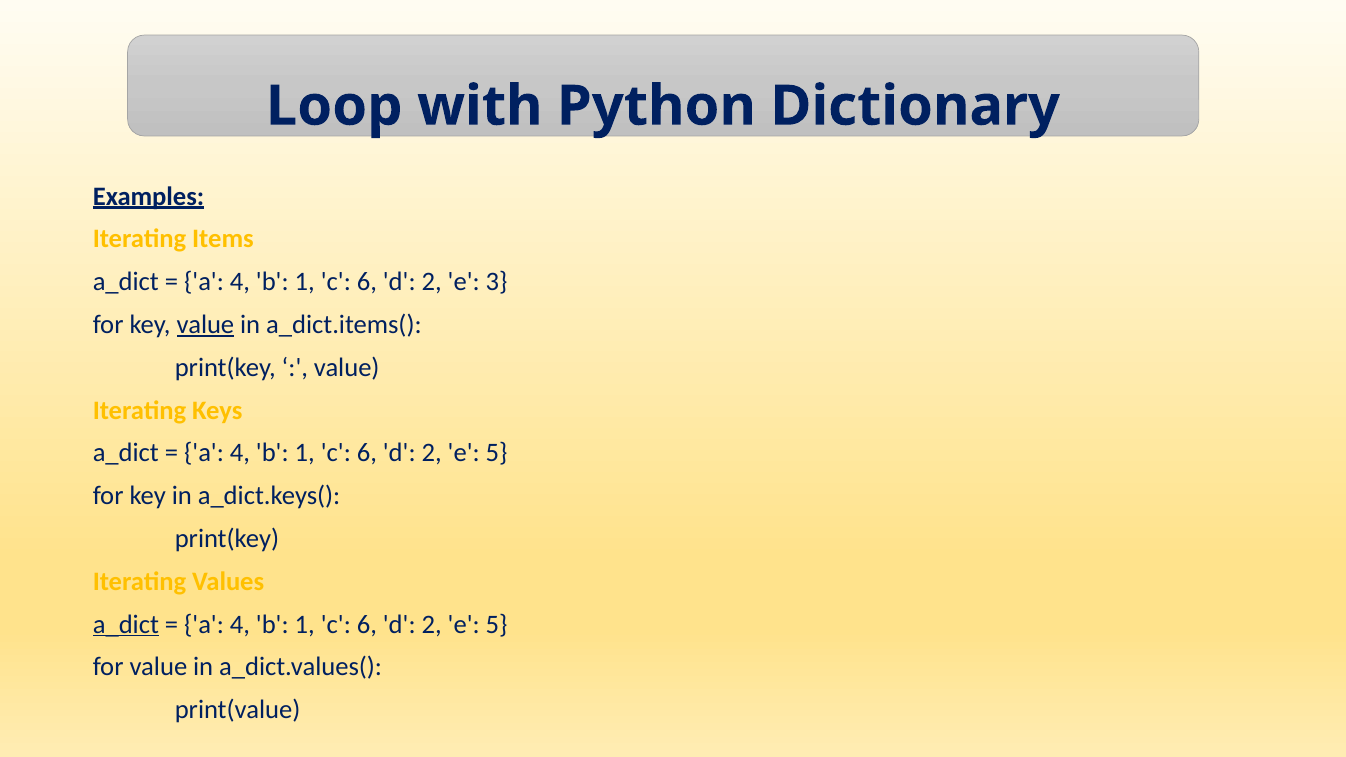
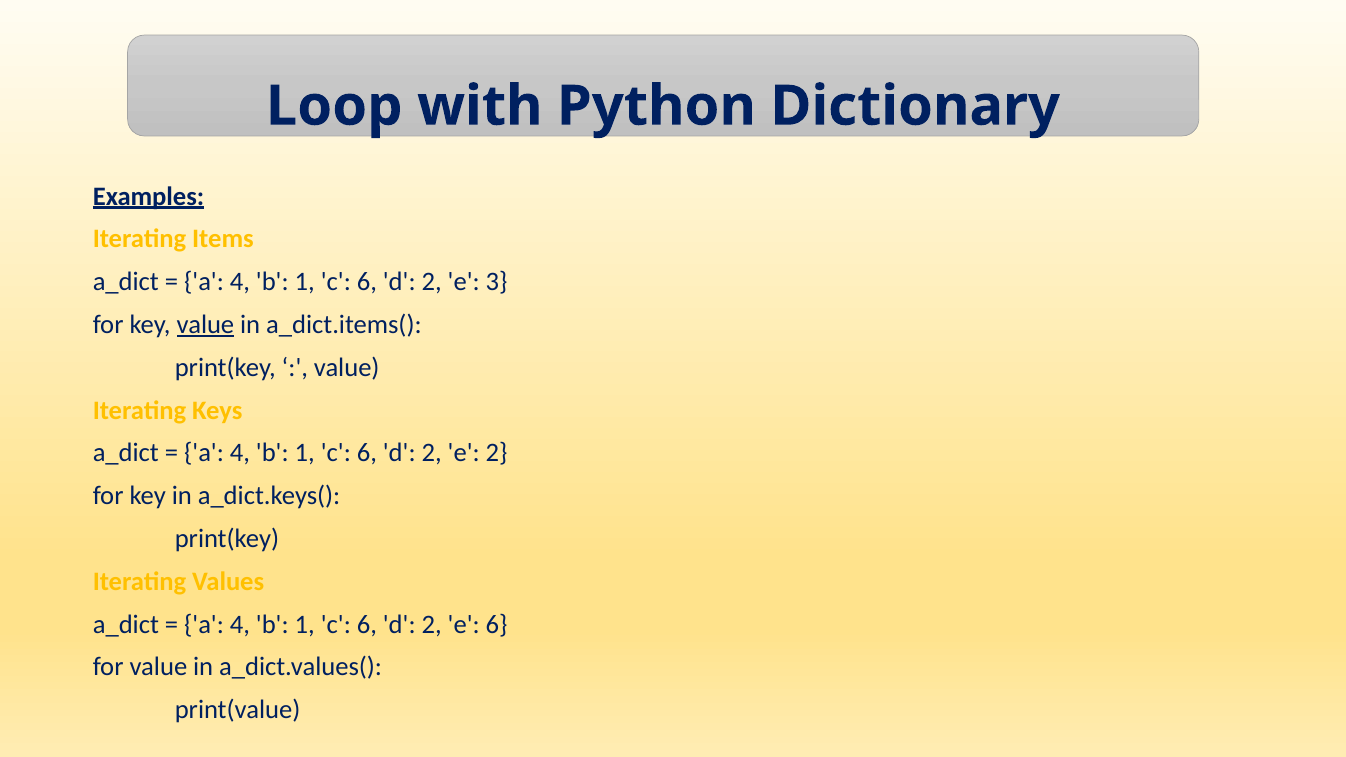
5: 5 -> 2 (497, 453)
a_dict underline: present -> none (126, 624)
5: 5 -> 6 (497, 624)
